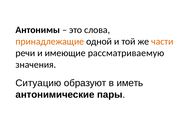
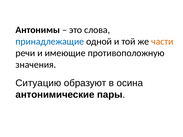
принадлежащие colour: orange -> blue (50, 42)
рассматриваемую: рассматриваемую -> противоположную (126, 53)
иметь: иметь -> осина (130, 83)
